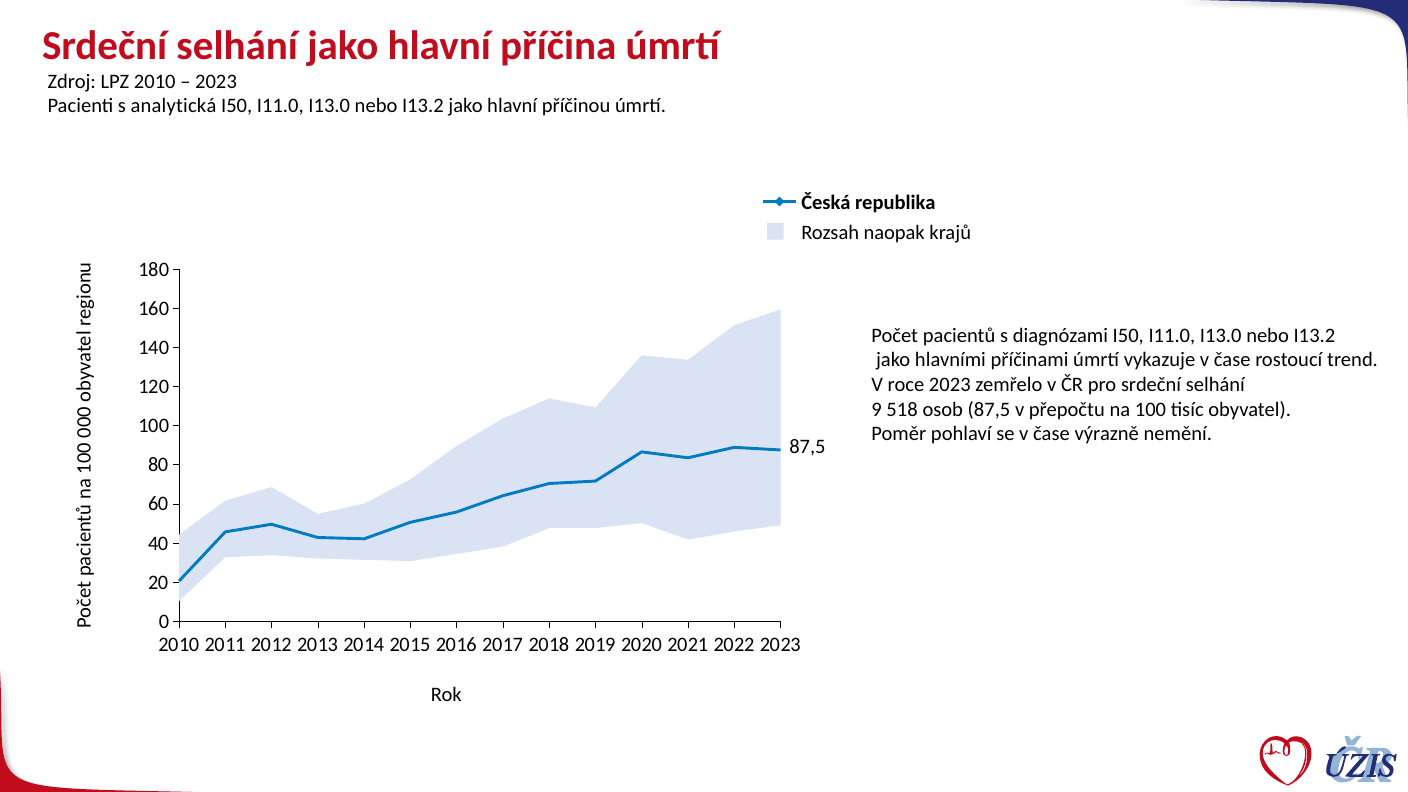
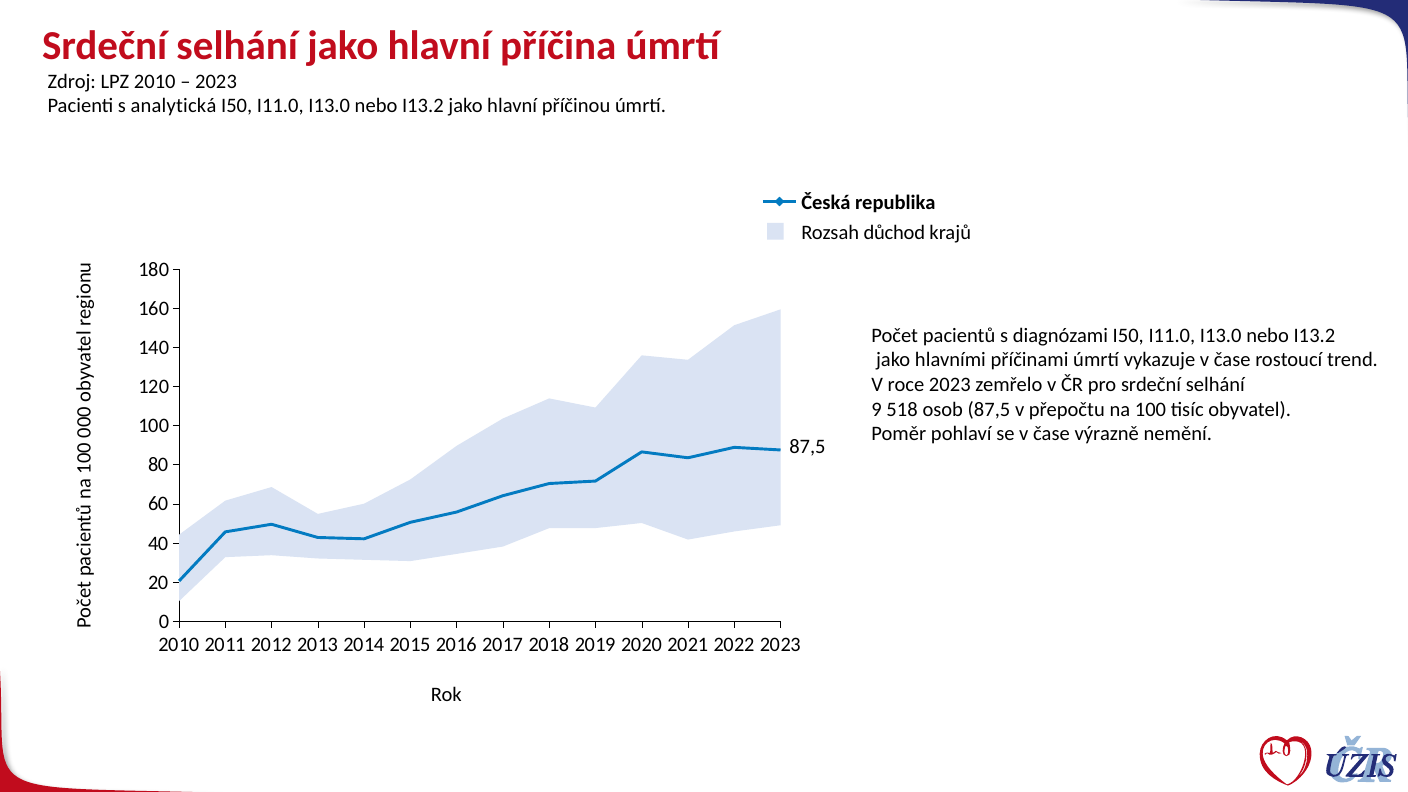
naopak: naopak -> důchod (894, 233)
